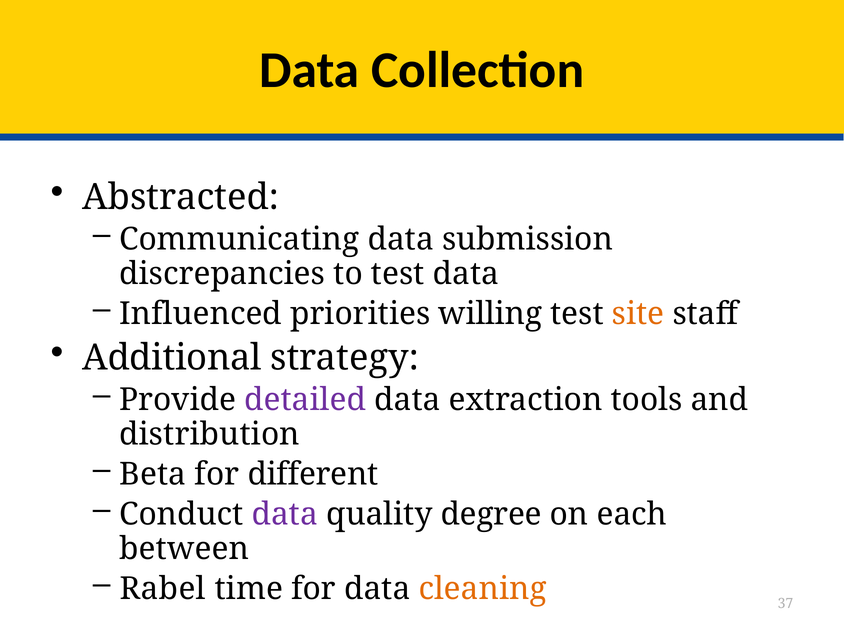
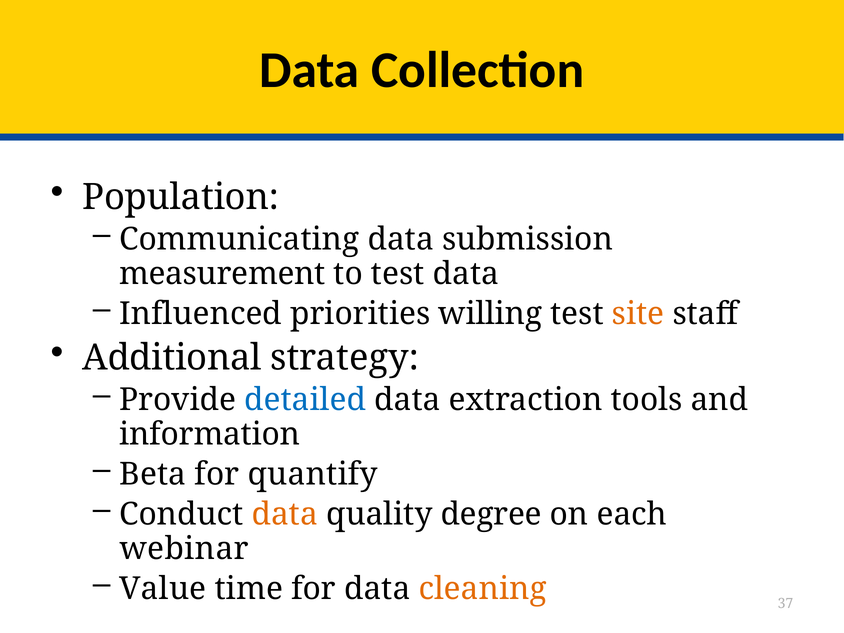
Abstracted: Abstracted -> Population (181, 197)
discrepancies: discrepancies -> measurement (222, 274)
detailed colour: purple -> blue (305, 400)
distribution: distribution -> information (210, 434)
different: different -> quantify (313, 474)
data colour: purple -> orange (285, 514)
between: between -> webinar (184, 549)
Rabel: Rabel -> Value (163, 589)
